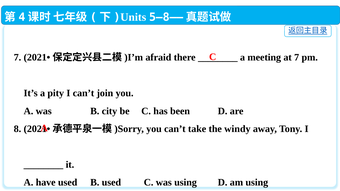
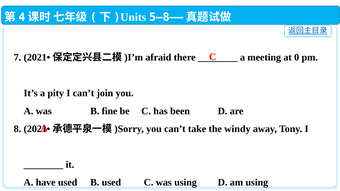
at 7: 7 -> 0 (297, 58)
city: city -> fine (110, 111)
